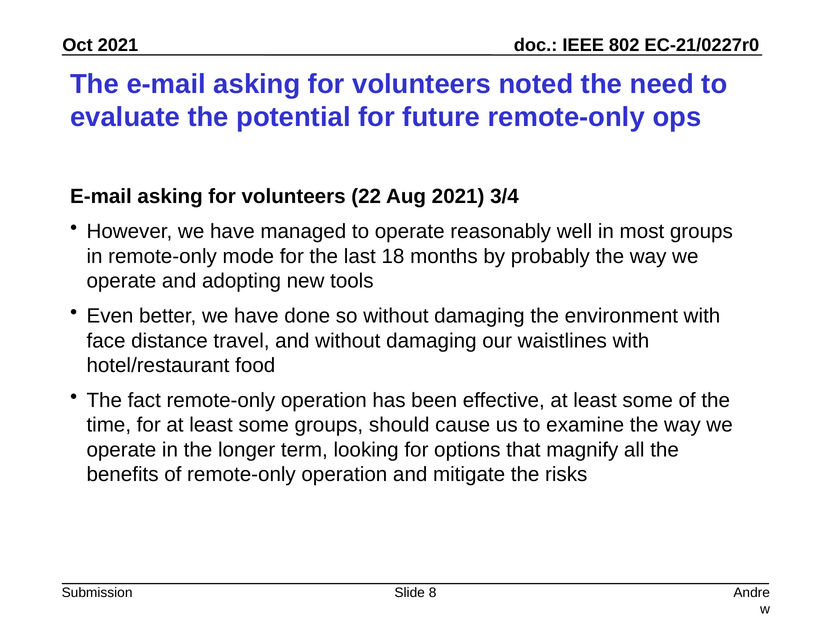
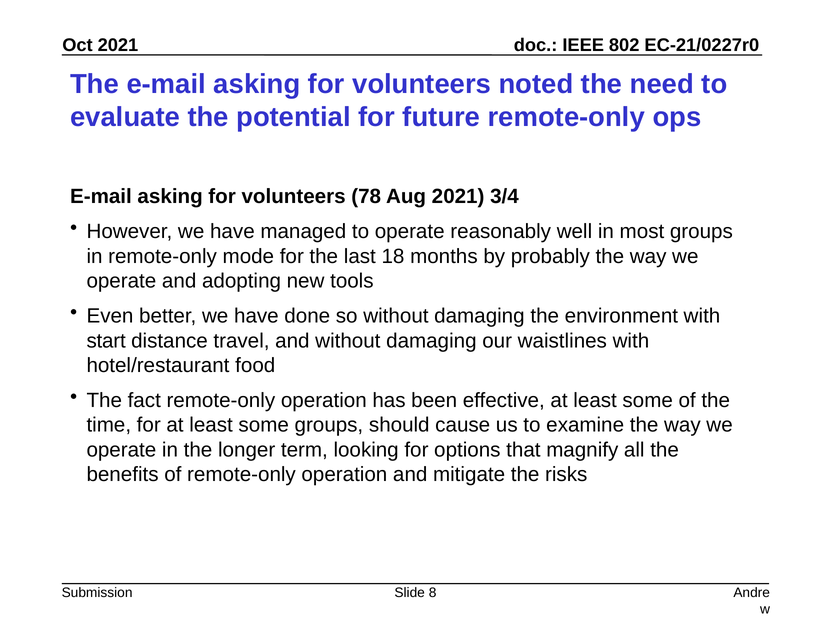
22: 22 -> 78 (366, 196)
face: face -> start (106, 341)
